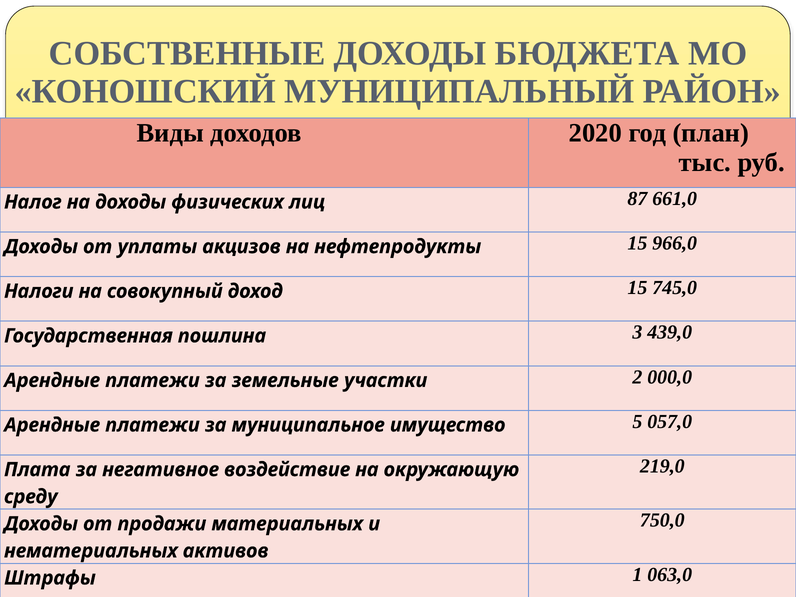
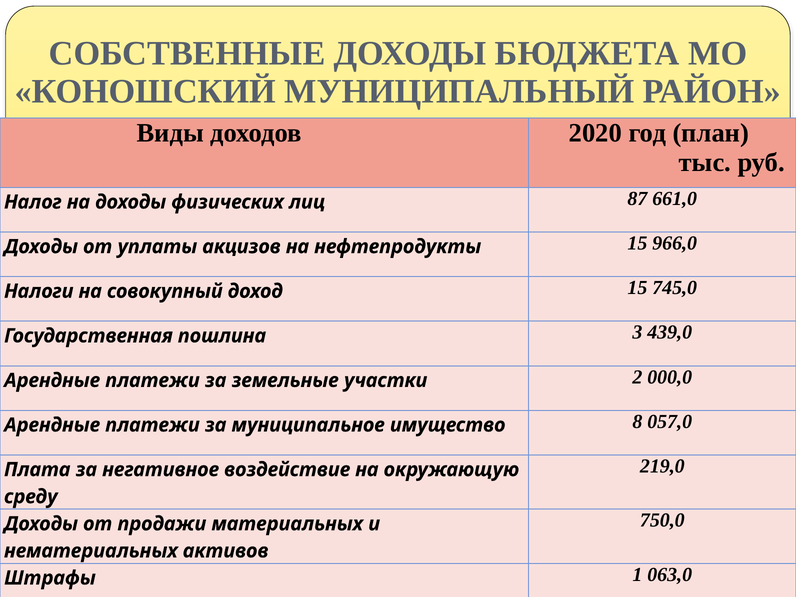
5: 5 -> 8 (637, 422)
